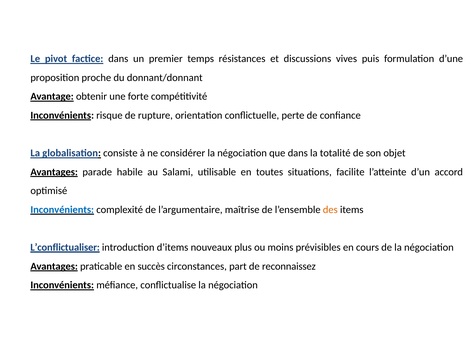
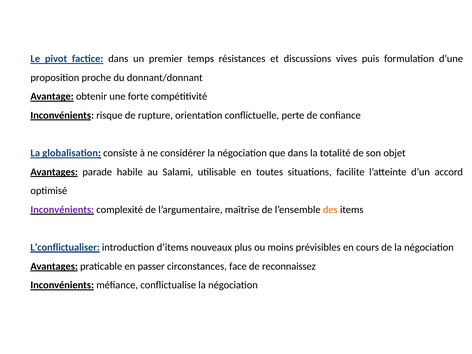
Inconvénients colour: blue -> purple (62, 210)
succès: succès -> passer (151, 266)
part: part -> face (238, 266)
